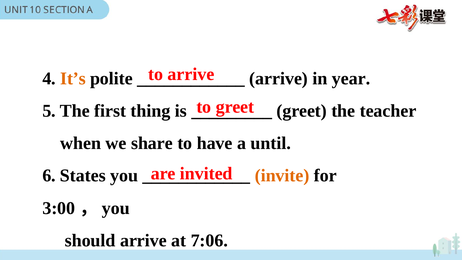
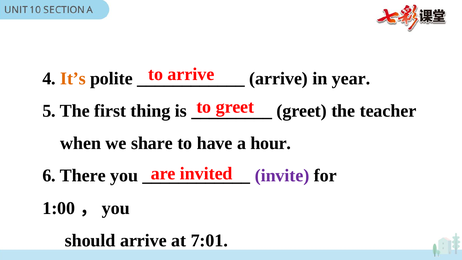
until: until -> hour (271, 143)
States: States -> There (83, 176)
invite colour: orange -> purple (282, 176)
3:00: 3:00 -> 1:00 (59, 208)
7:06: 7:06 -> 7:01 (209, 240)
